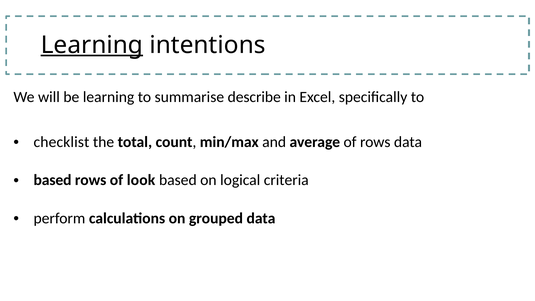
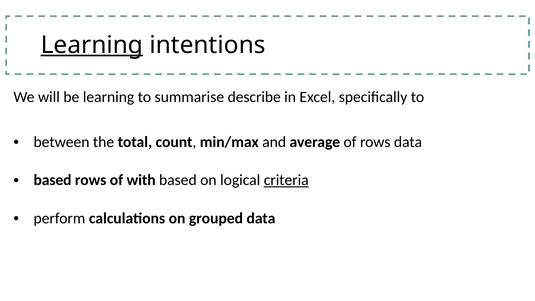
checklist: checklist -> between (62, 142)
look: look -> with (141, 180)
criteria underline: none -> present (286, 180)
